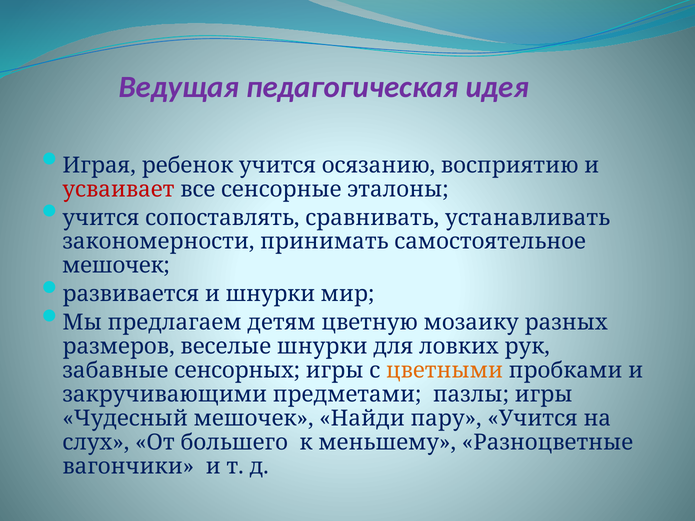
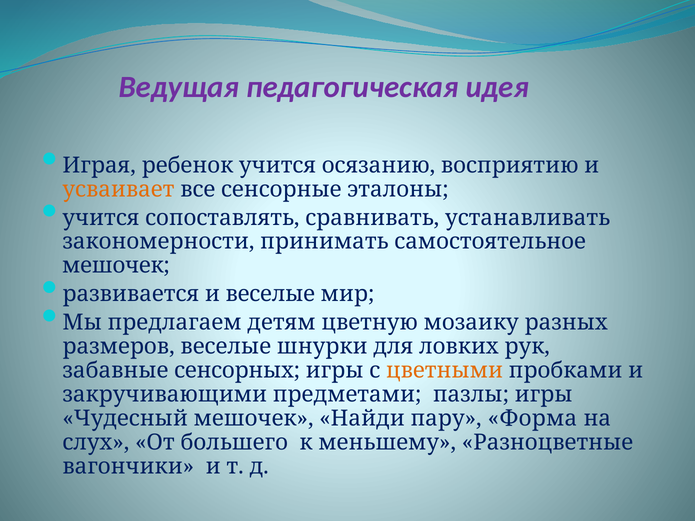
усваивает colour: red -> orange (118, 189)
и шнурки: шнурки -> веселые (270, 294)
пару Учится: Учится -> Форма (532, 419)
